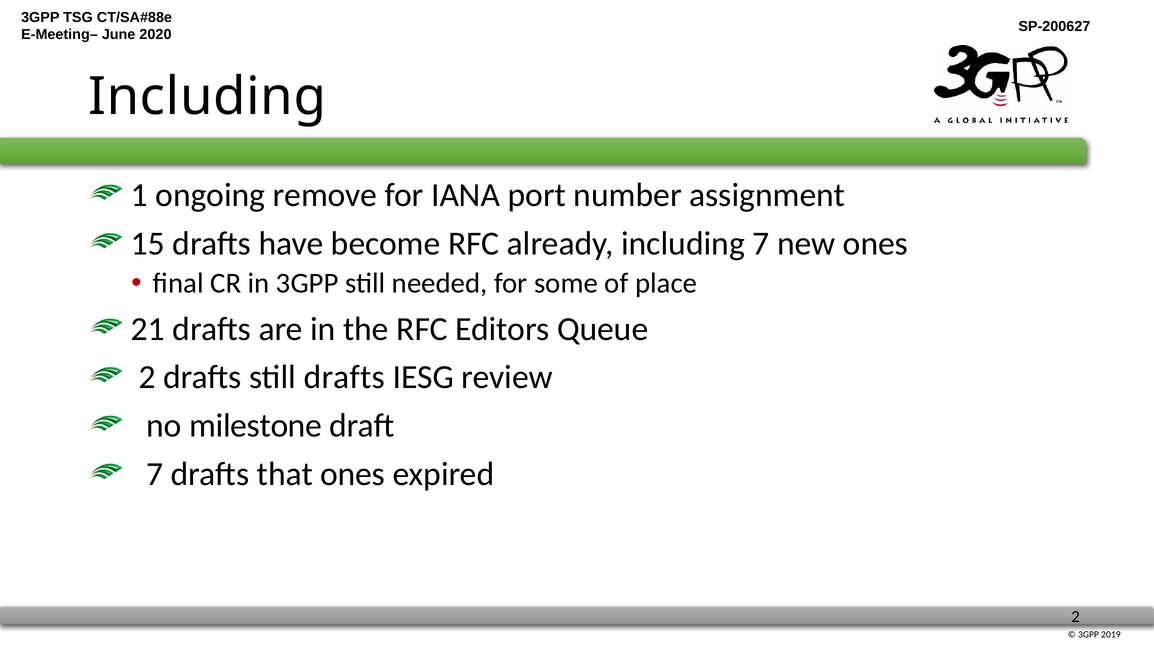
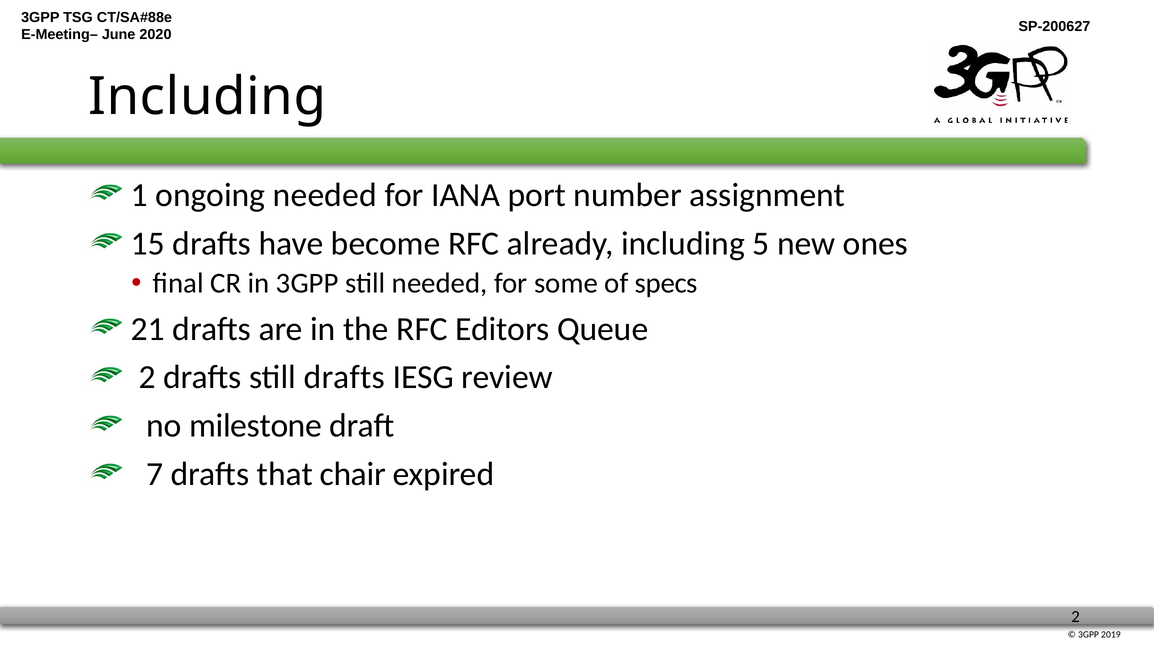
ongoing remove: remove -> needed (325, 195)
including 7: 7 -> 5 (761, 243)
place: place -> specs (666, 283)
that ones: ones -> chair (353, 474)
